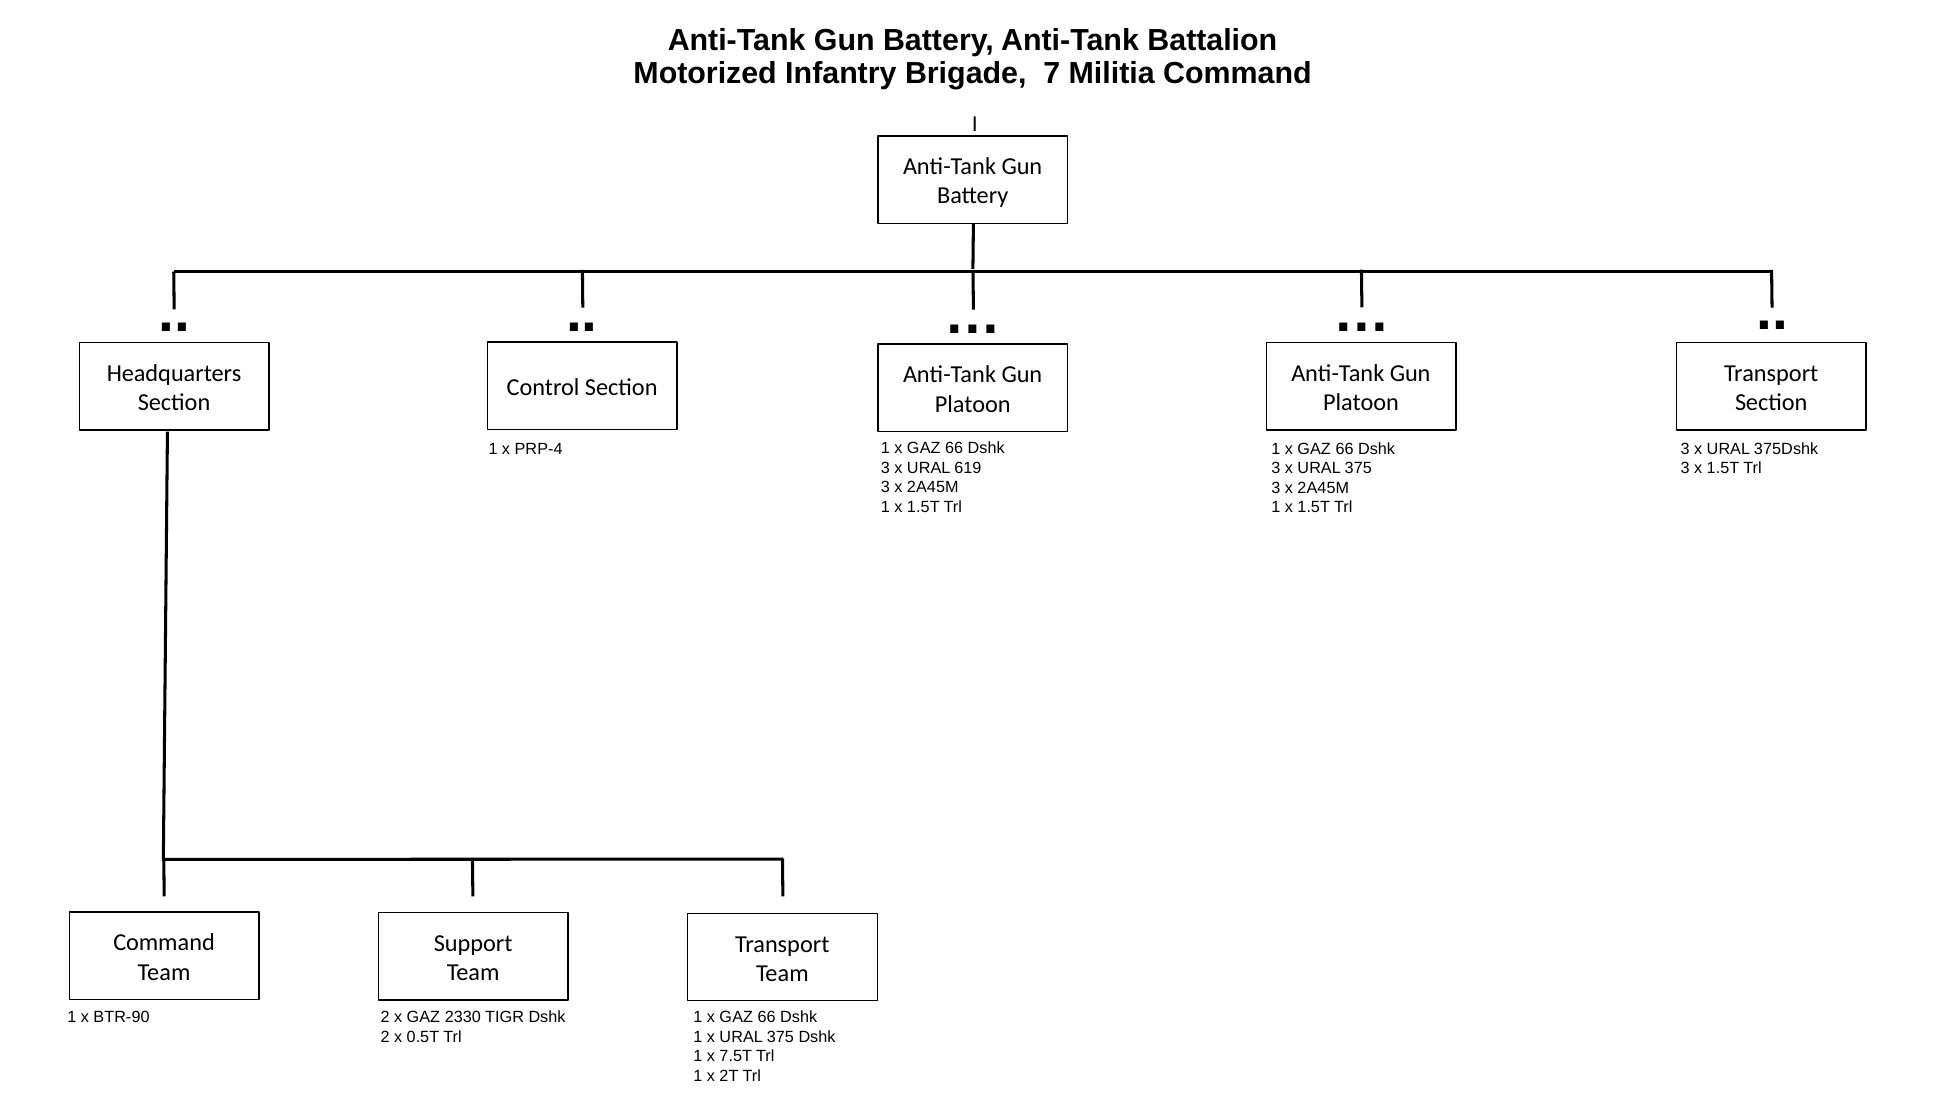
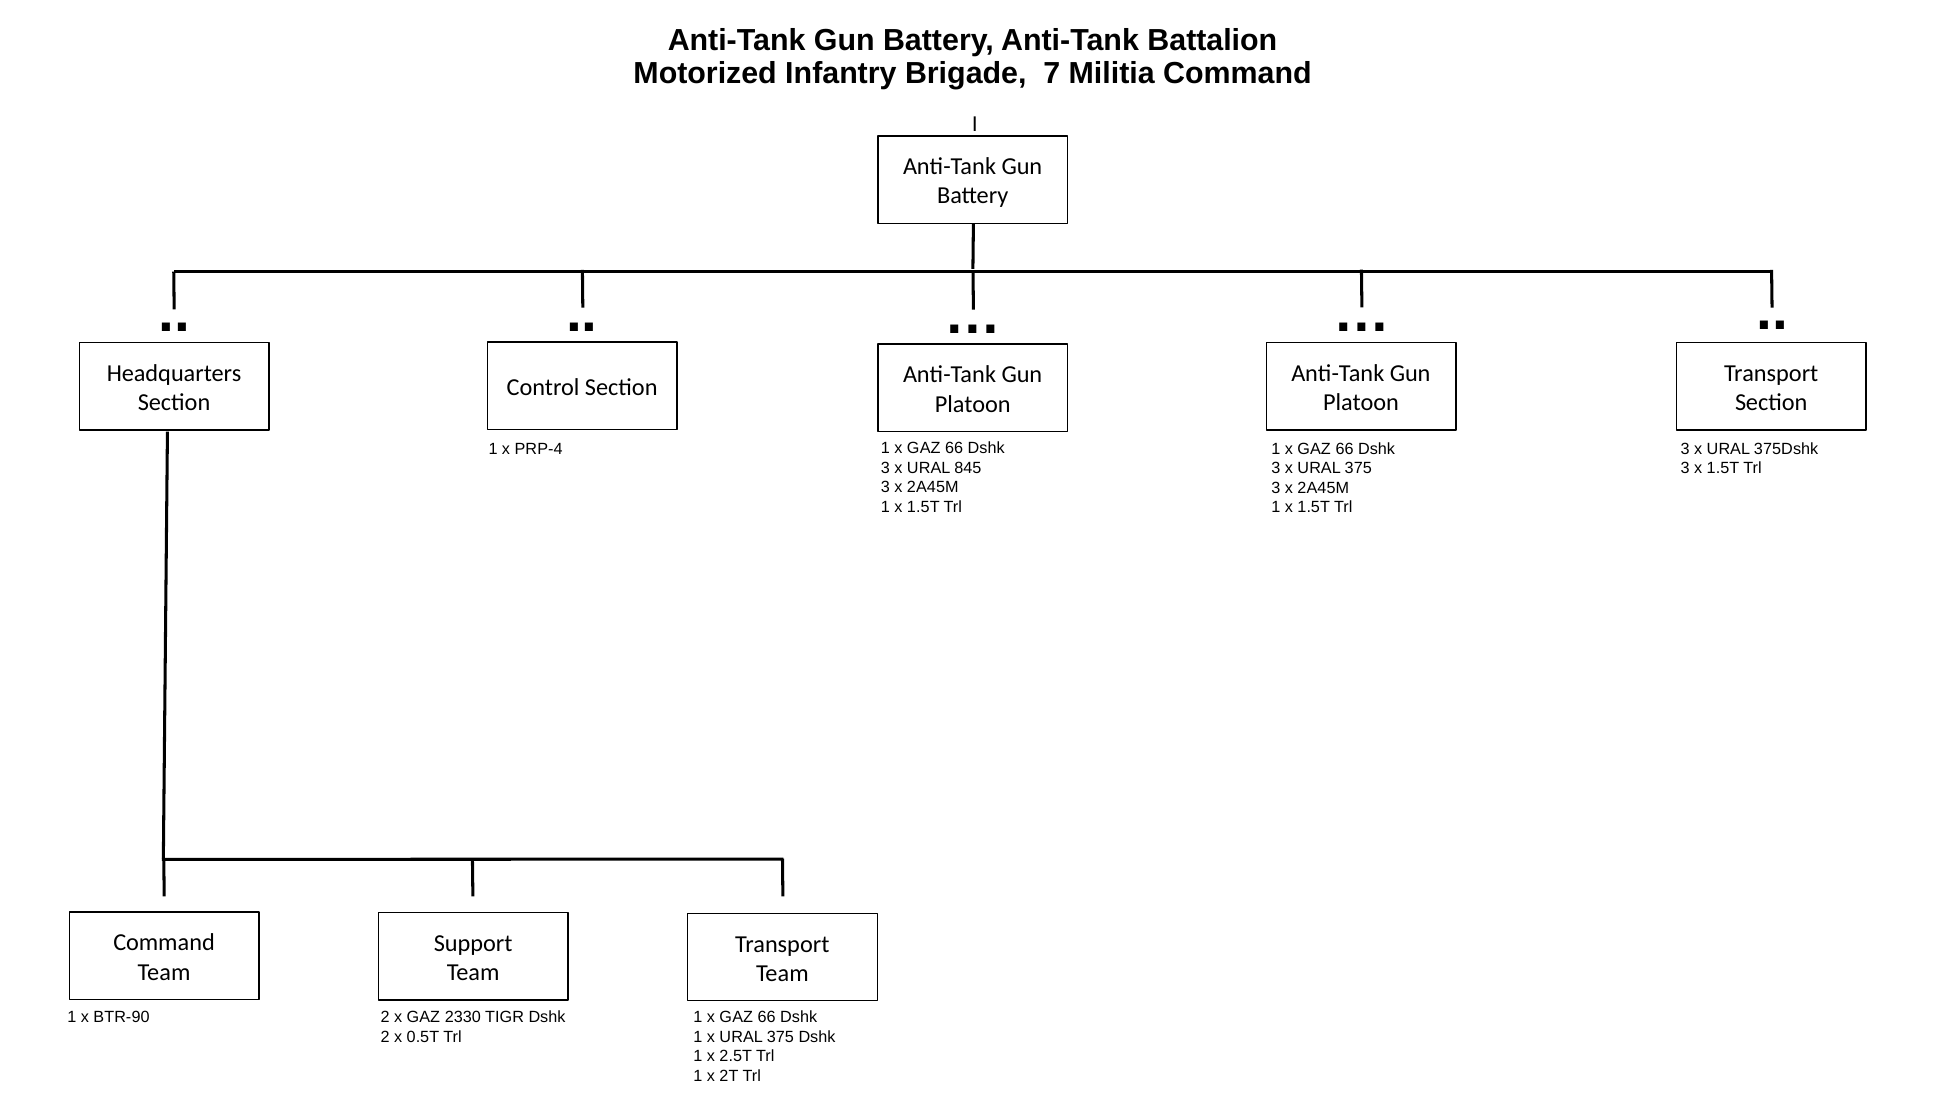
619: 619 -> 845 (968, 468)
7.5T: 7.5T -> 2.5T (736, 1056)
